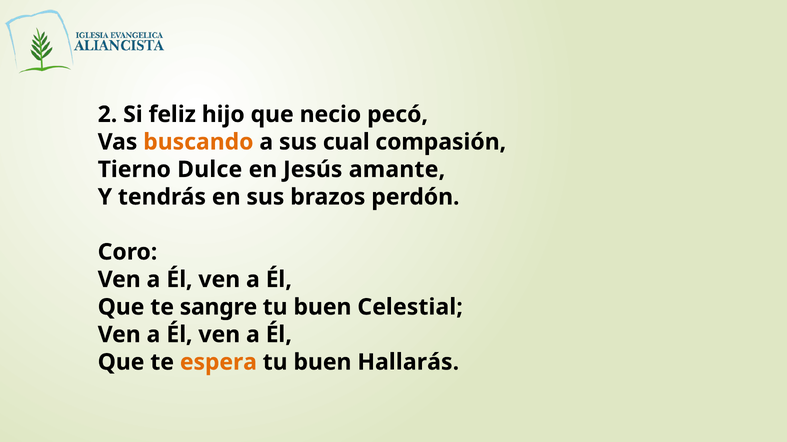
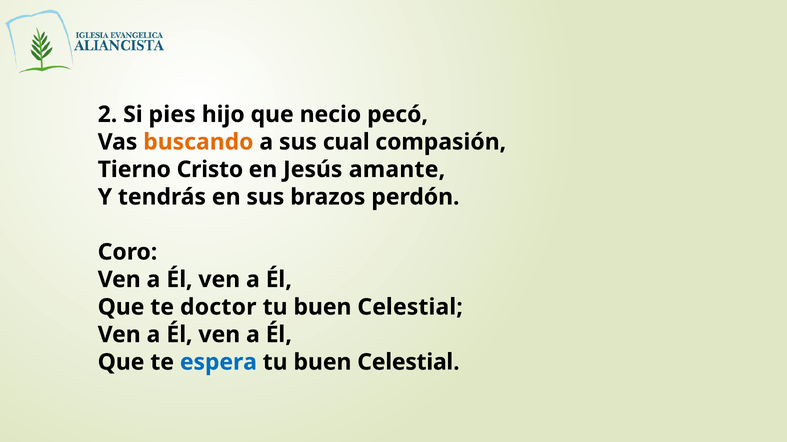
feliz: feliz -> pies (172, 115)
Dulce: Dulce -> Cristo (210, 170)
sangre: sangre -> doctor (218, 308)
espera colour: orange -> blue (218, 363)
Hallarás: Hallarás -> Celestial (408, 363)
